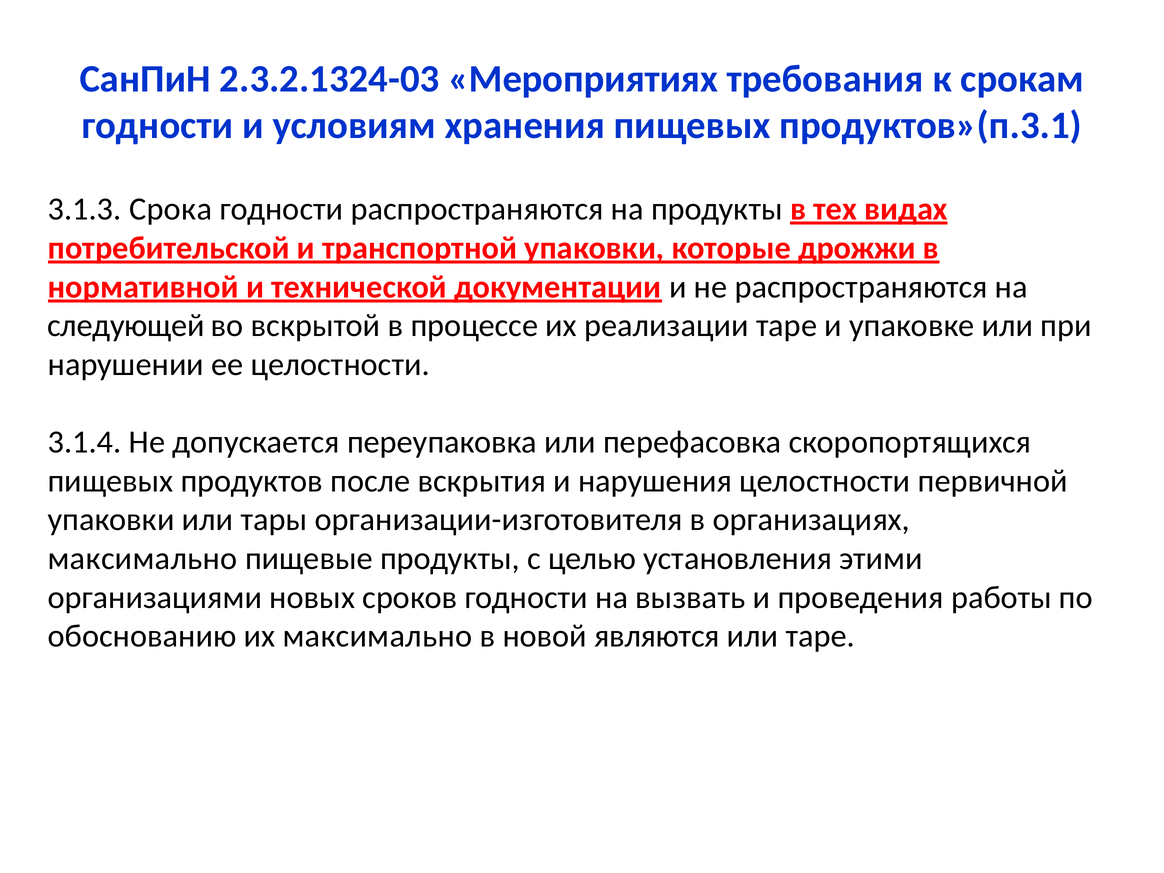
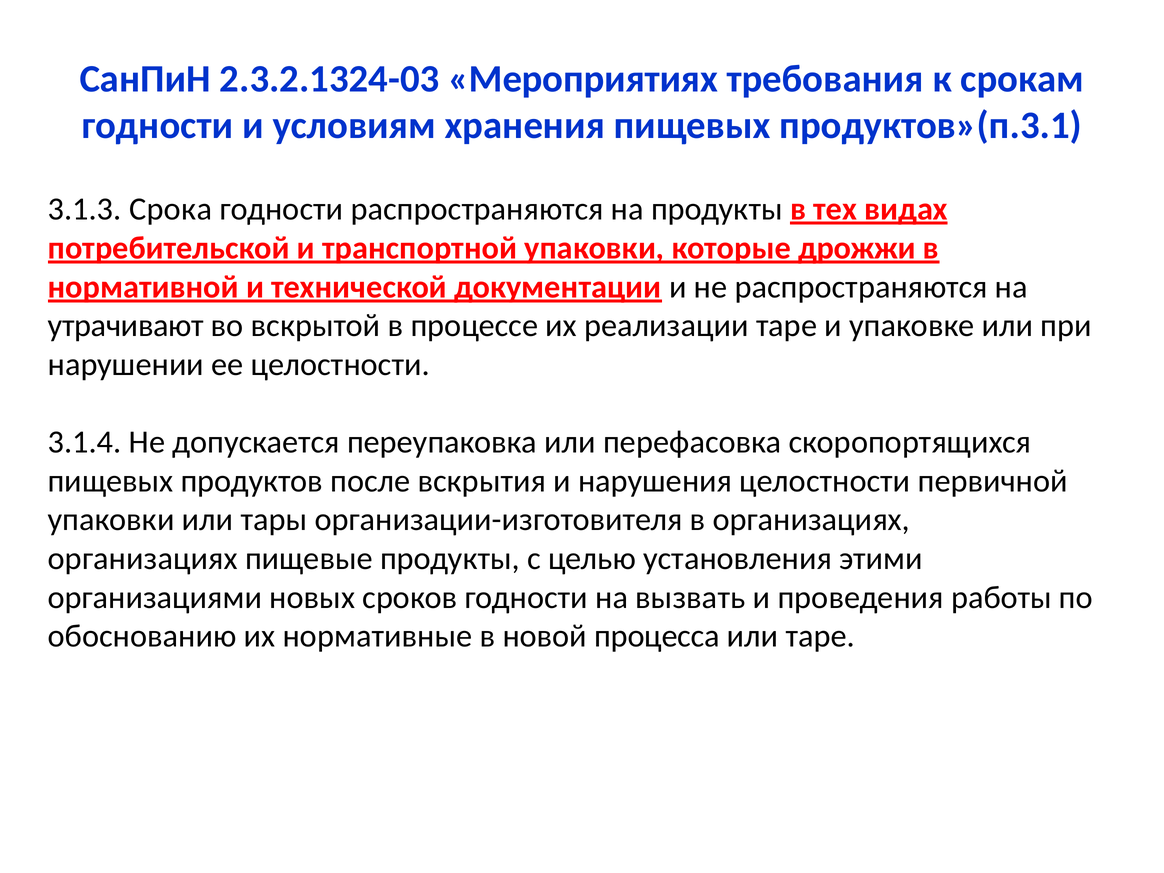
следующей: следующей -> утрачивают (126, 326)
максимально: максимально -> организациях (143, 559)
их максимально: максимально -> нормативные (377, 636)
являются: являются -> процесса (657, 636)
